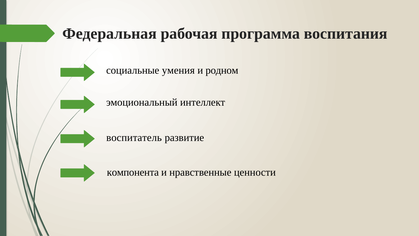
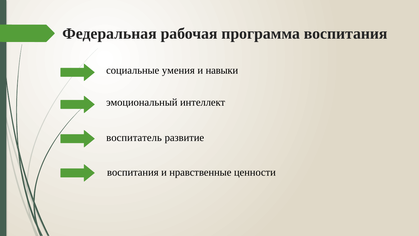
родном: родном -> навыки (222, 70)
компонента: компонента -> воспитания (133, 172)
